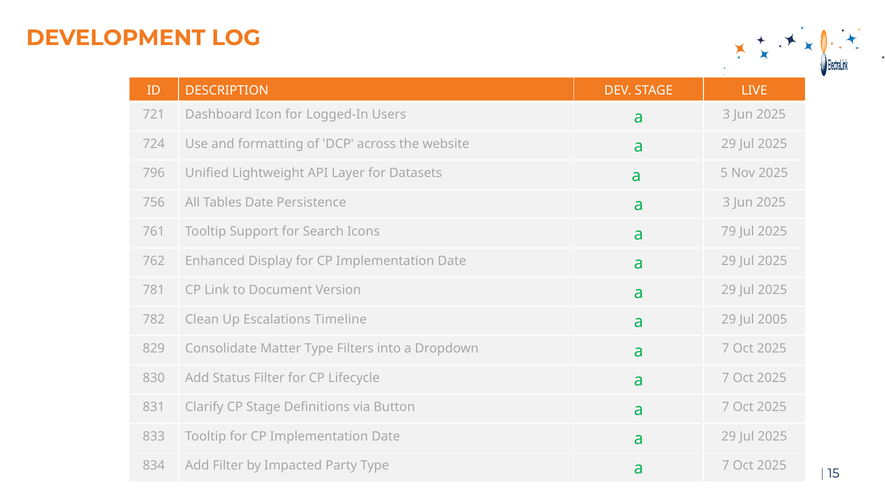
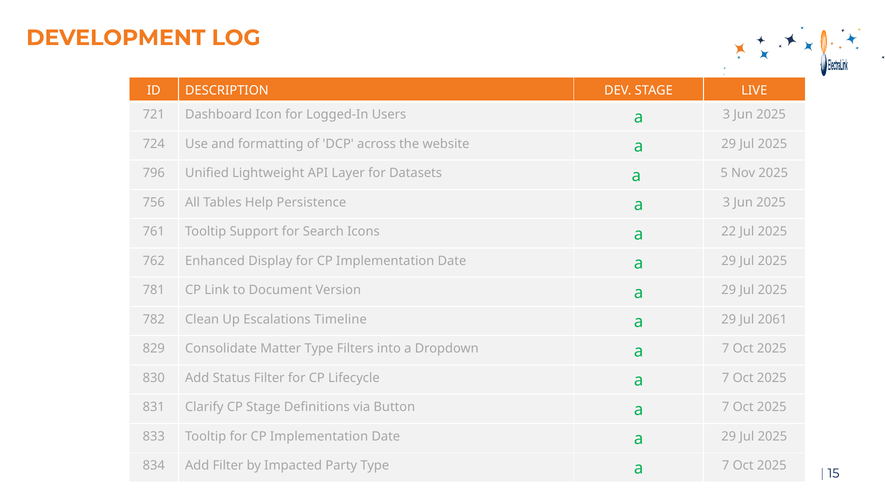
Tables Date: Date -> Help (259, 202)
79: 79 -> 22 (729, 231)
2005: 2005 -> 2061 (772, 319)
